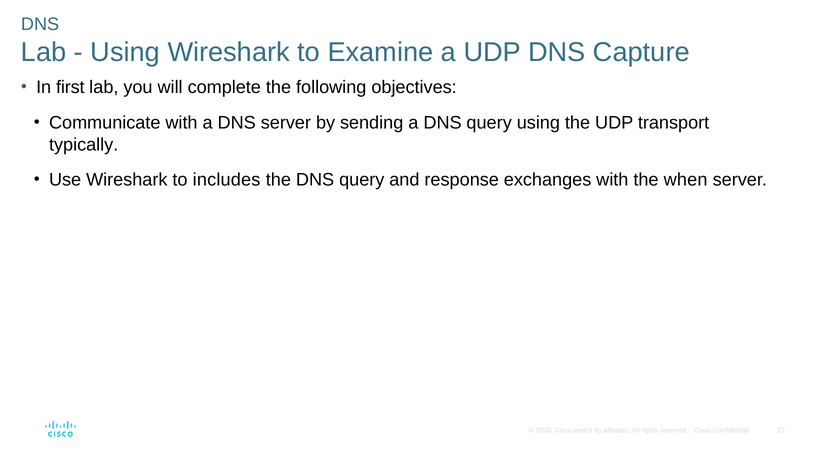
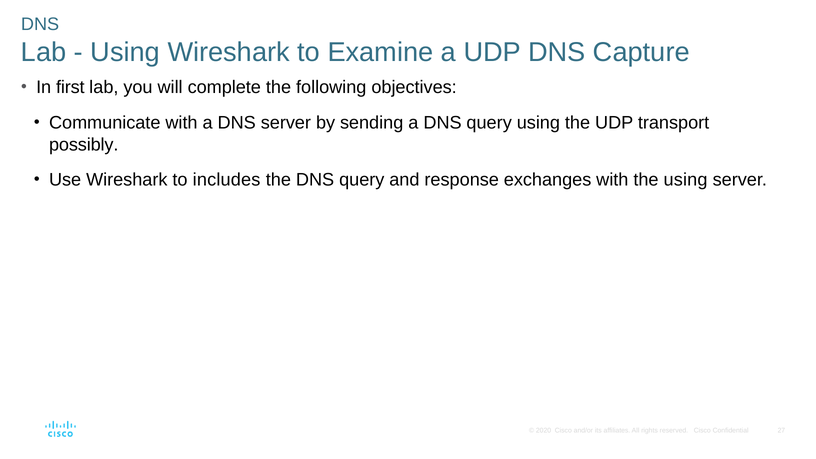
typically: typically -> possibly (84, 145)
the when: when -> using (686, 180)
